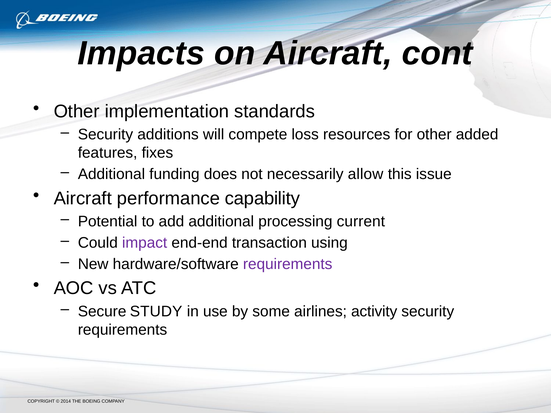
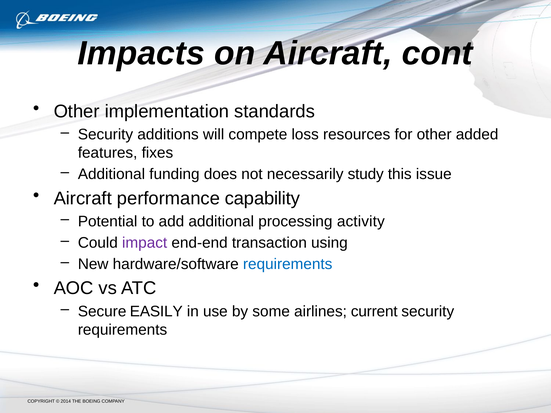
allow: allow -> study (366, 174)
current: current -> activity (361, 221)
requirements colour: purple -> blue (288, 264)
STUDY: STUDY -> EASILY (156, 311)
activity: activity -> current (374, 311)
